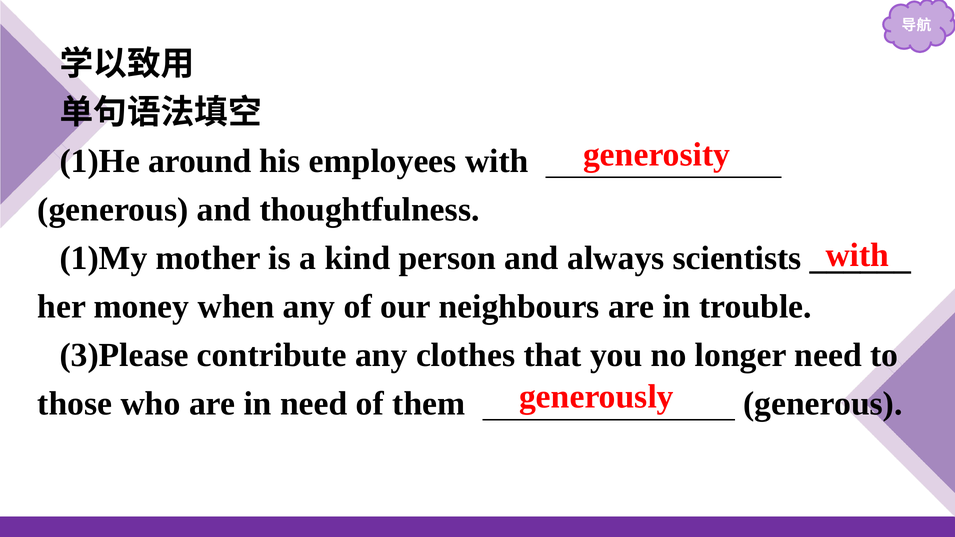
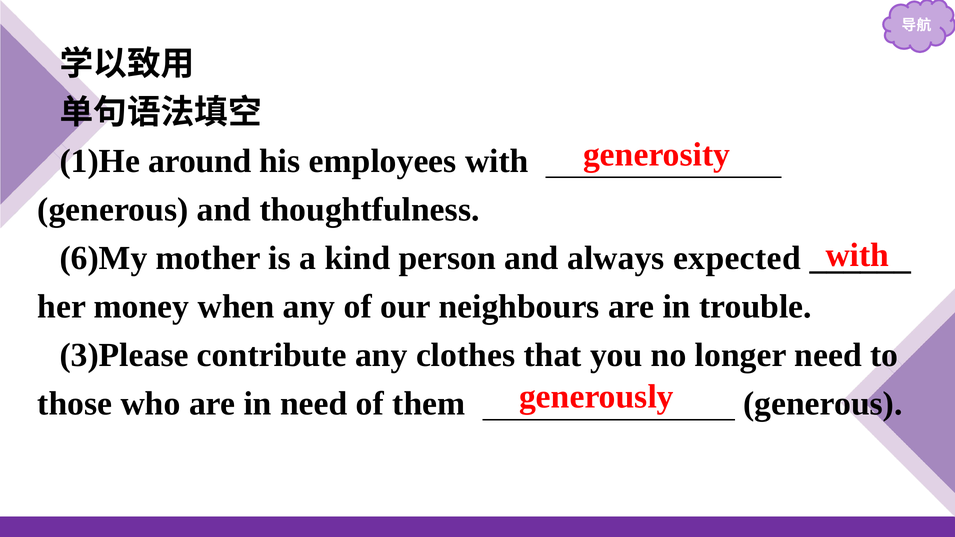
1)My: 1)My -> 6)My (104, 258)
scientists: scientists -> expected (737, 258)
